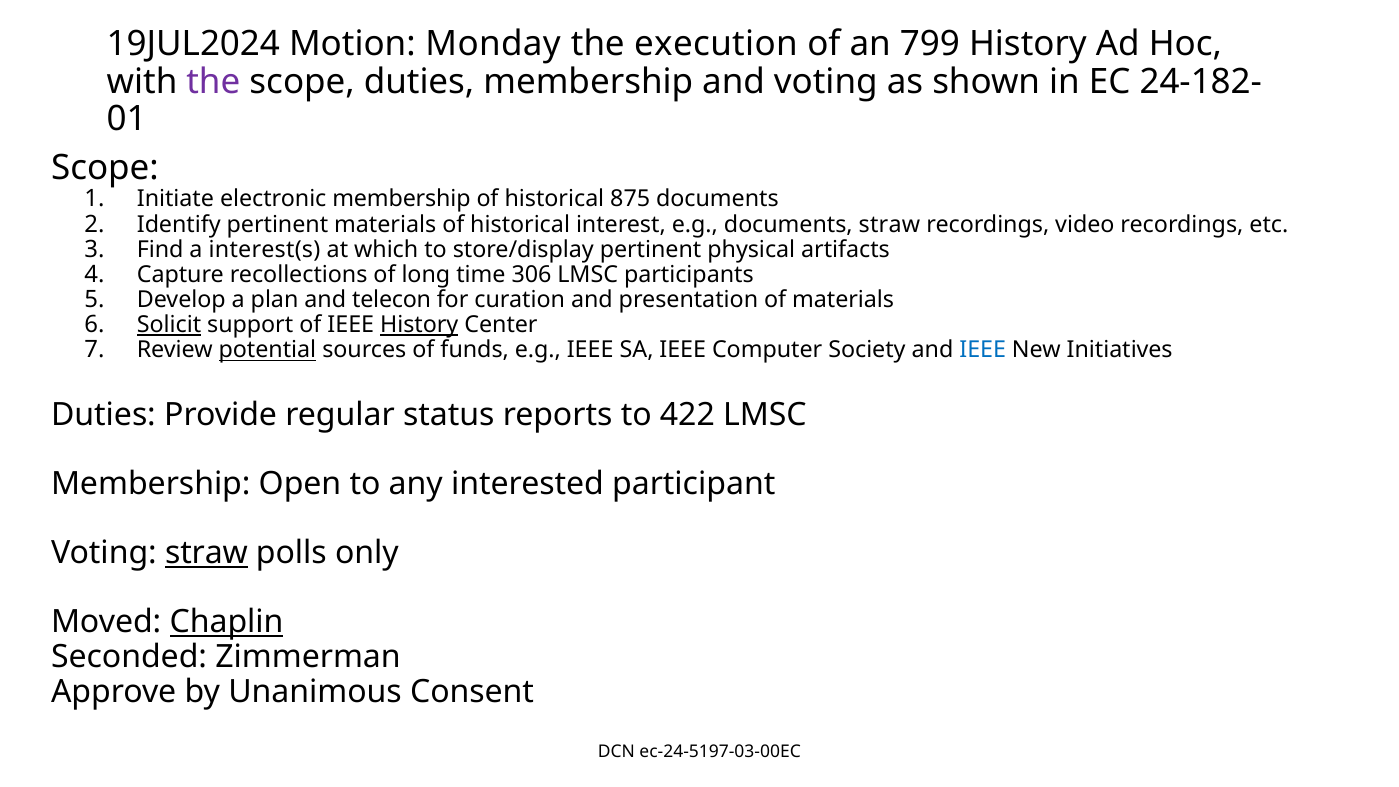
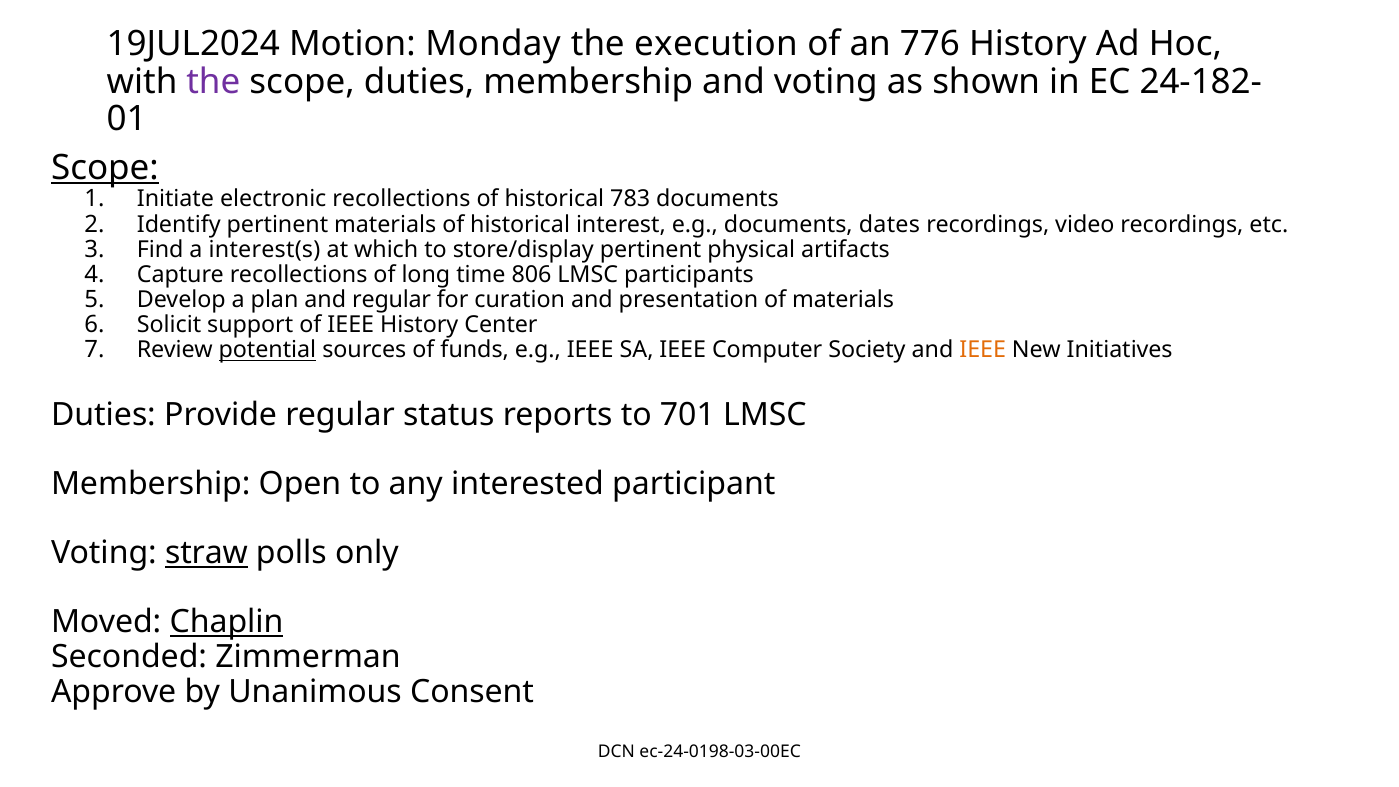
799: 799 -> 776 (930, 44)
Scope underline: none -> present (105, 168)
electronic membership: membership -> recollections (401, 199)
875: 875 -> 783 (630, 199)
documents straw: straw -> dates (889, 224)
306: 306 -> 806 (531, 275)
and telecon: telecon -> regular (392, 300)
Solicit underline: present -> none (169, 325)
History underline: present -> none (419, 325)
IEEE colour: blue -> orange (983, 350)
422: 422 -> 701 (687, 415)
ec-24-5197-03-00EC: ec-24-5197-03-00EC -> ec-24-0198-03-00EC (720, 752)
